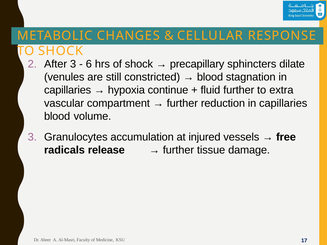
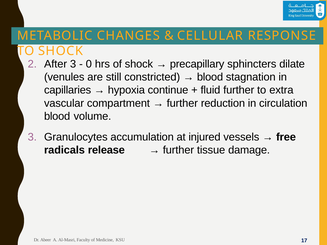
6: 6 -> 0 (89, 64)
reduction in capillaries: capillaries -> circulation (283, 103)
